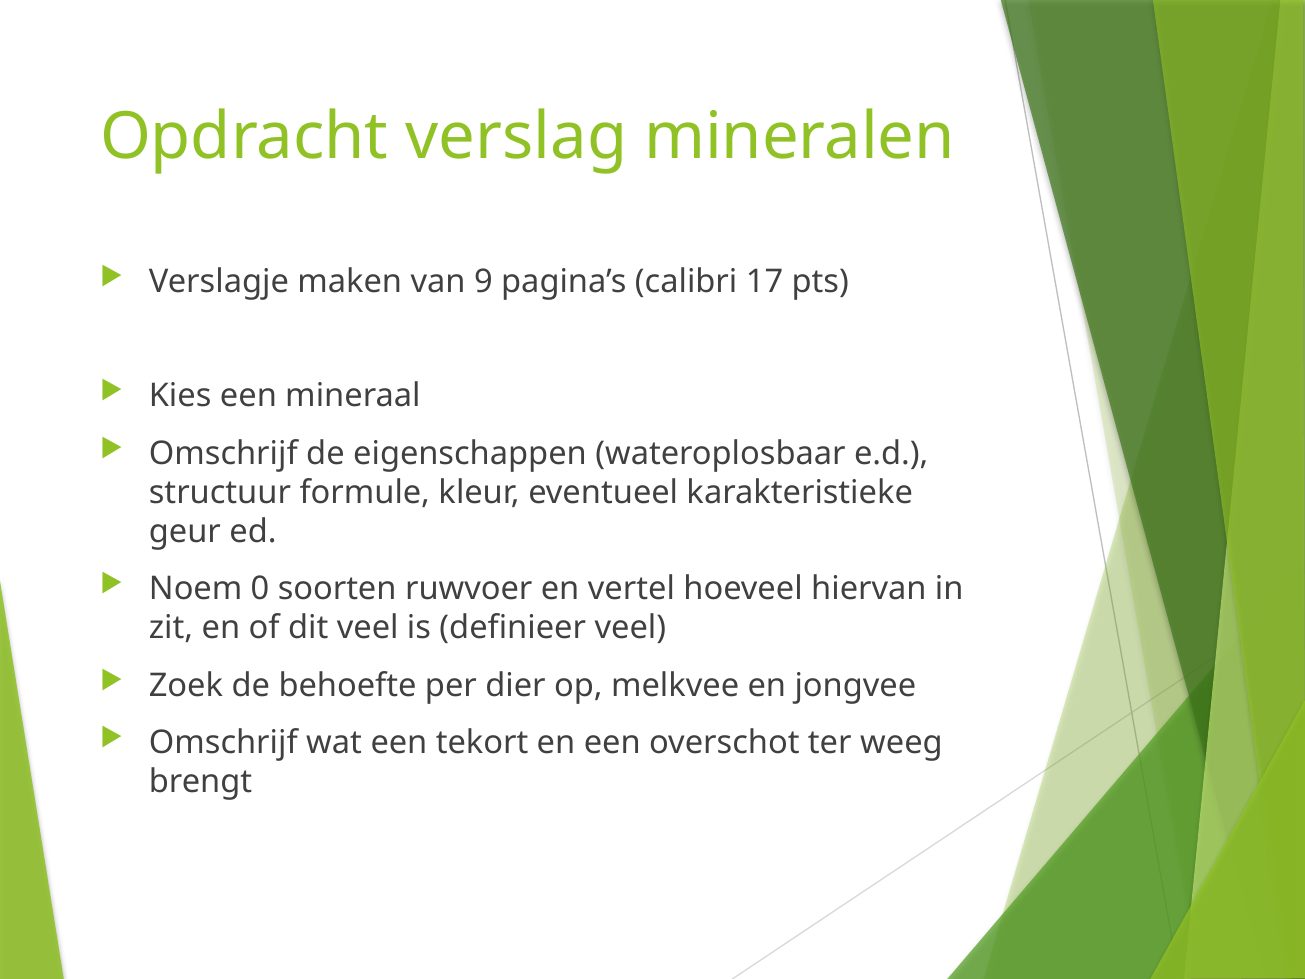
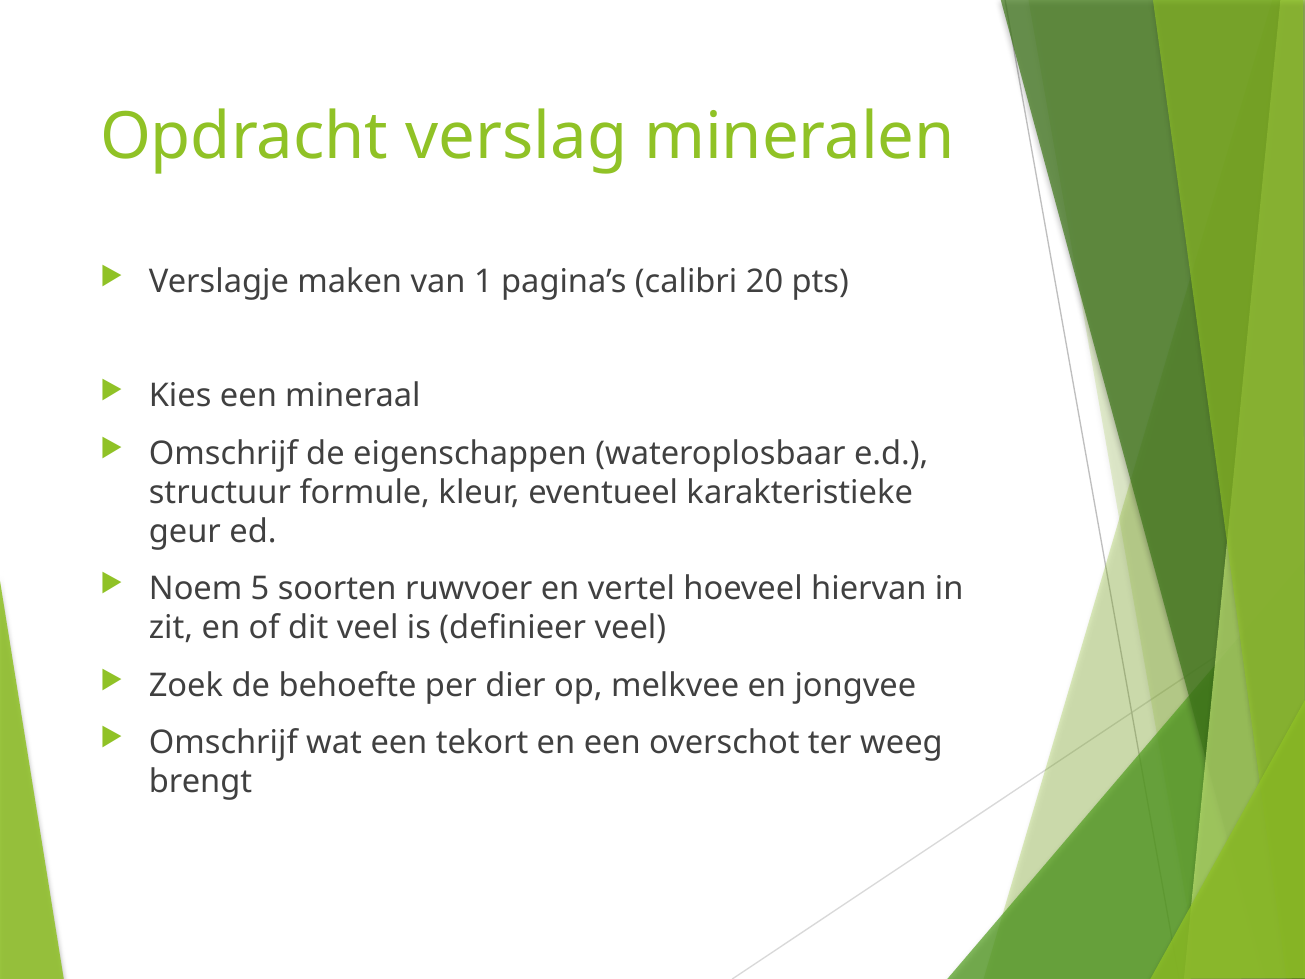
9: 9 -> 1 (483, 281)
17: 17 -> 20 (765, 281)
0: 0 -> 5 (260, 589)
